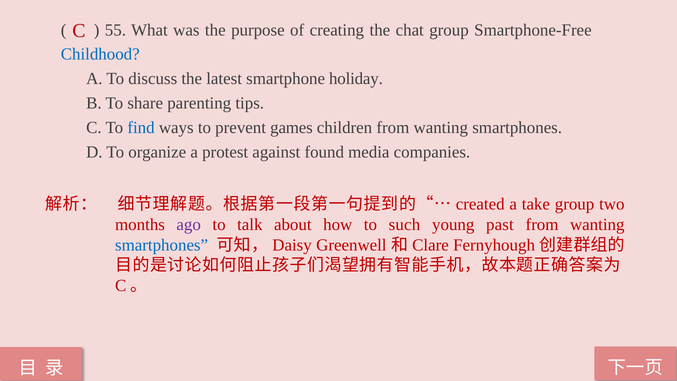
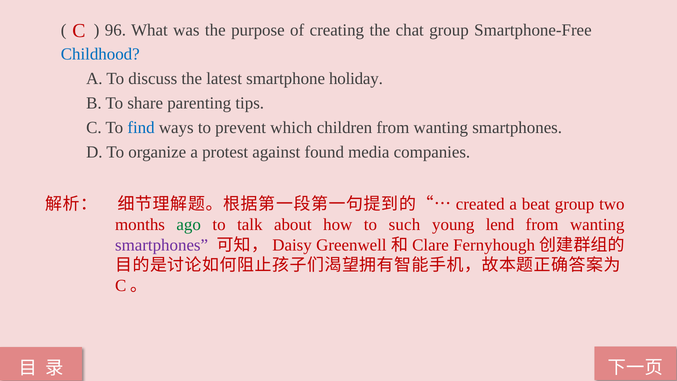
55: 55 -> 96 (115, 30)
games: games -> which (291, 127)
take: take -> beat (536, 204)
ago colour: purple -> green (189, 225)
past: past -> lend (500, 225)
smartphones colour: blue -> purple (162, 245)
